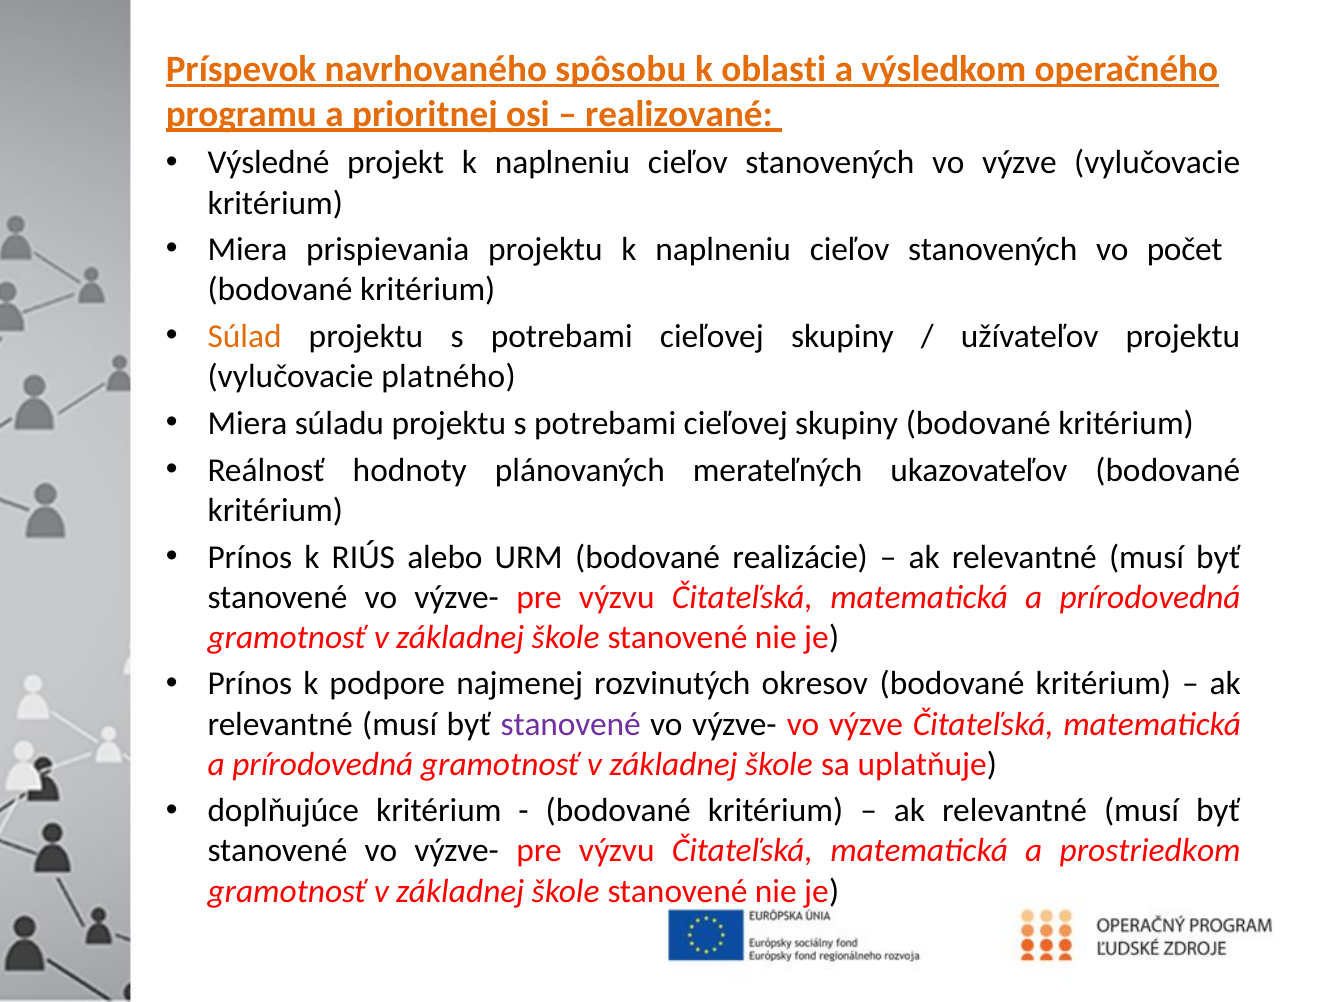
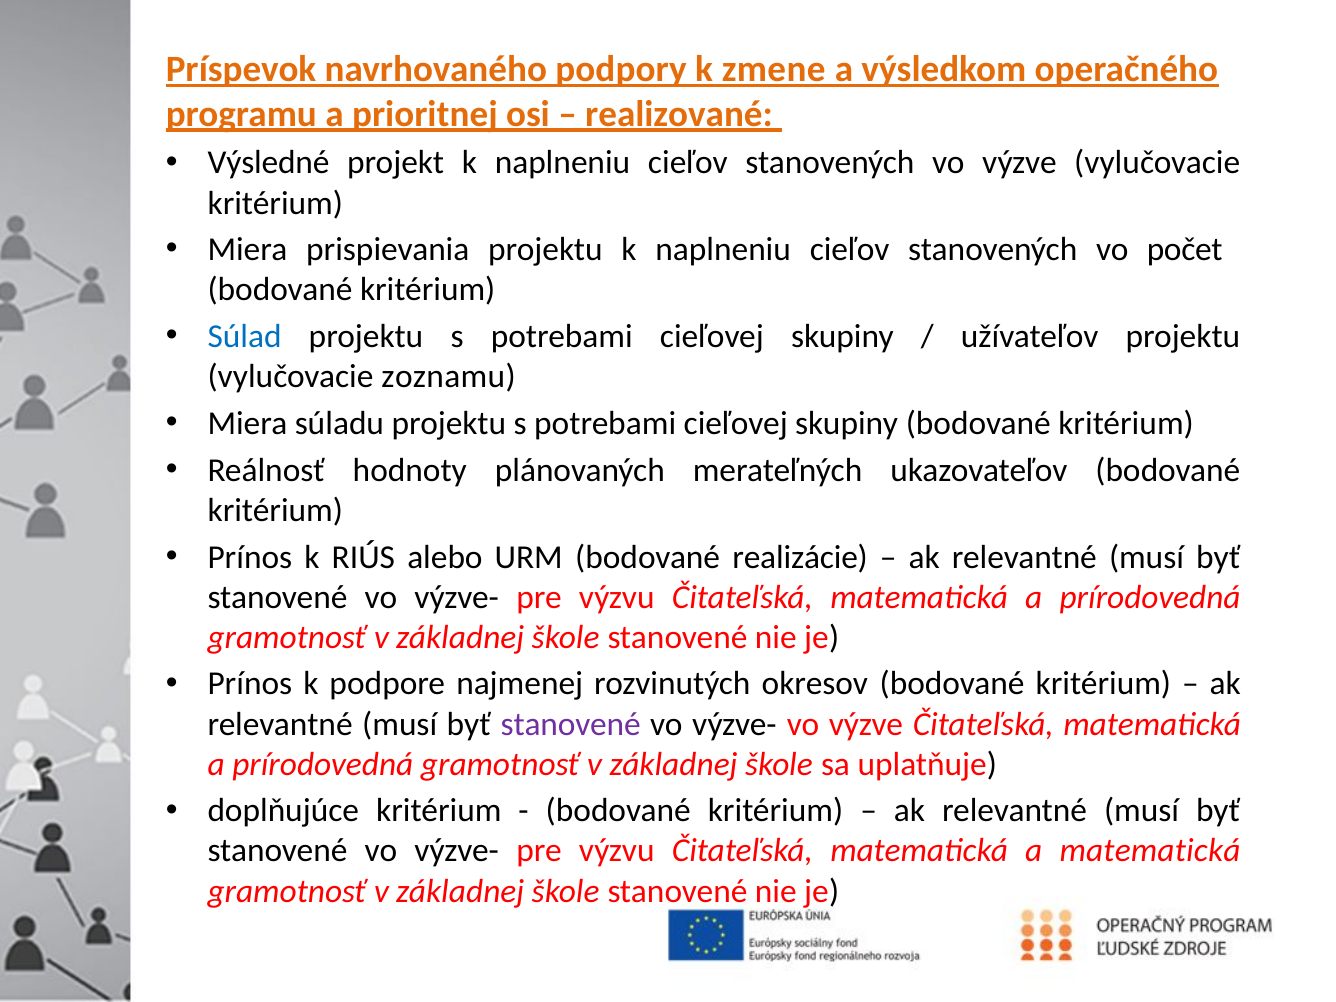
spôsobu: spôsobu -> podpory (621, 70)
oblasti: oblasti -> zmene (774, 70)
Súlad colour: orange -> blue (245, 337)
platného: platného -> zoznamu (449, 377)
a prostriedkom: prostriedkom -> matematická (1150, 851)
